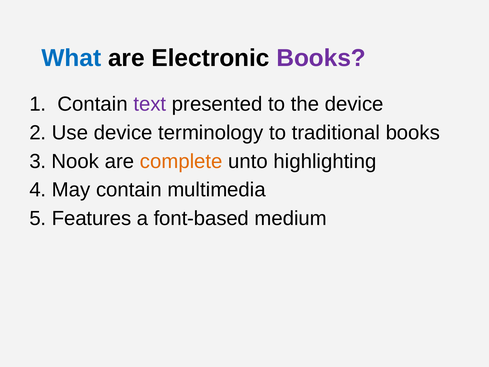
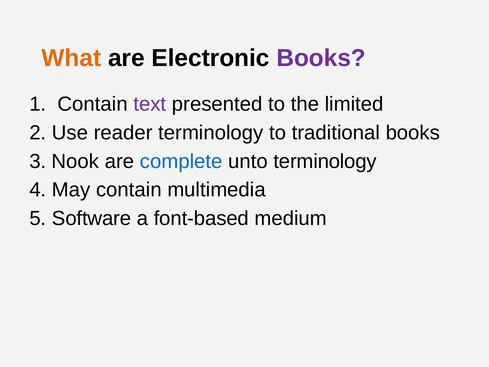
What colour: blue -> orange (71, 58)
the device: device -> limited (354, 104)
Use device: device -> reader (123, 133)
complete colour: orange -> blue (181, 161)
unto highlighting: highlighting -> terminology (325, 161)
Features: Features -> Software (92, 218)
